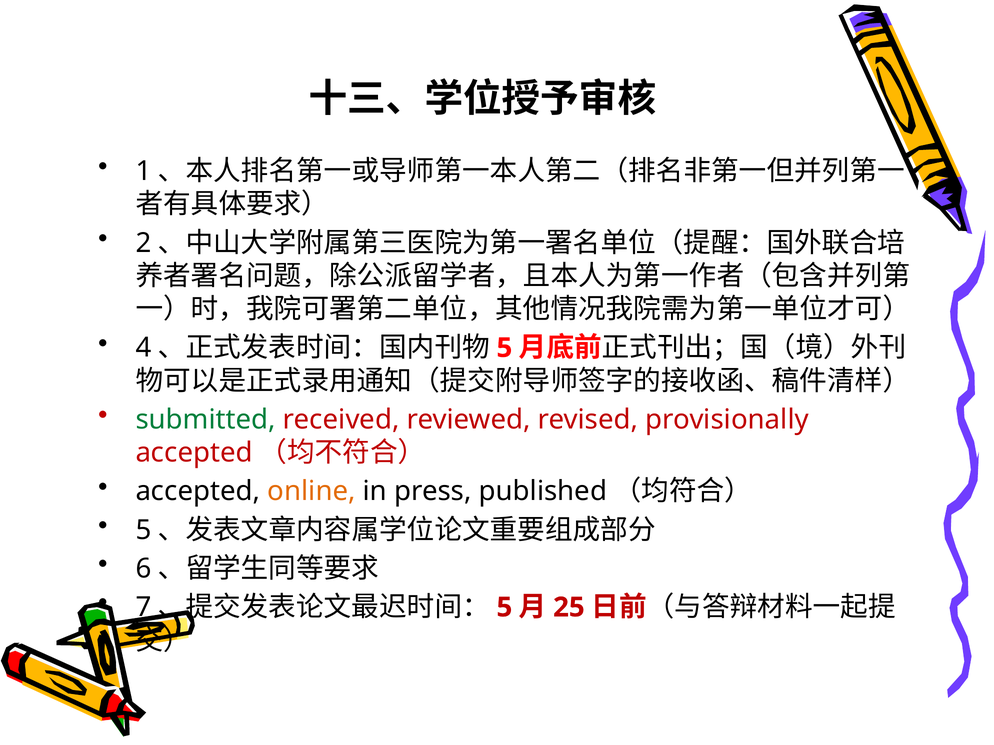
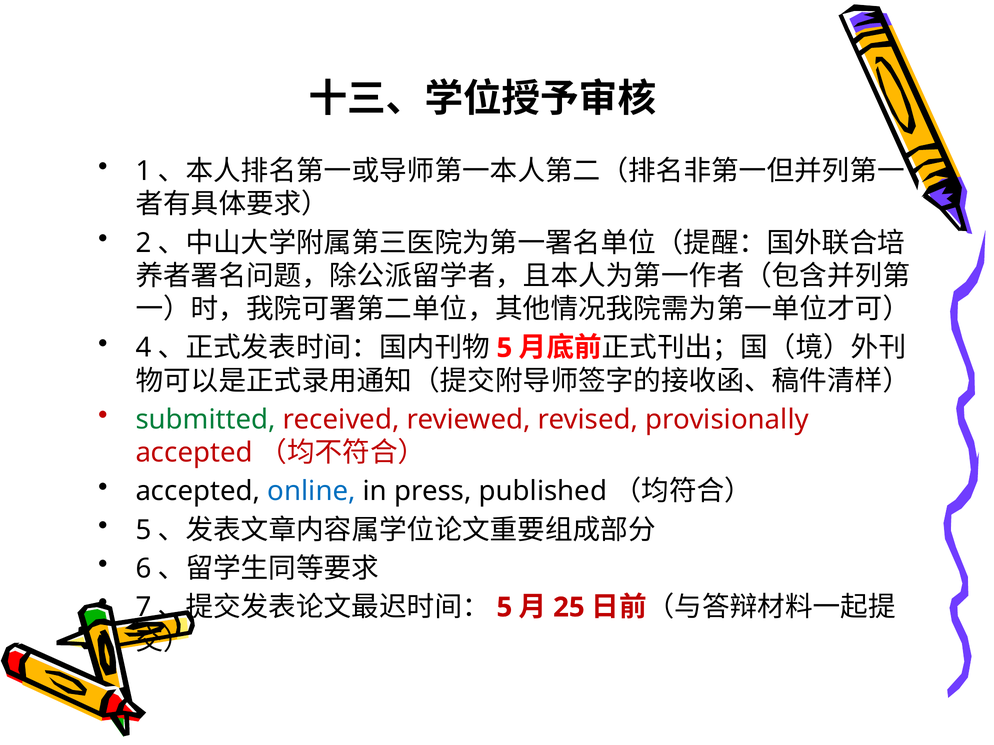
online colour: orange -> blue (311, 492)
